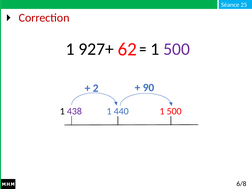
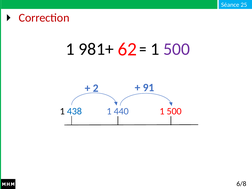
927+: 927+ -> 981+ (96, 49)
90: 90 -> 91 (148, 88)
438 colour: purple -> blue (74, 111)
